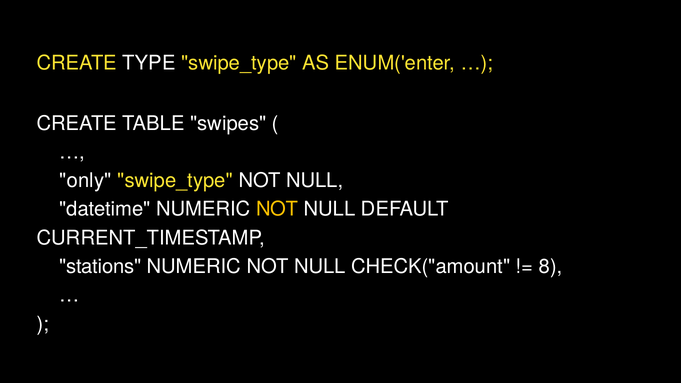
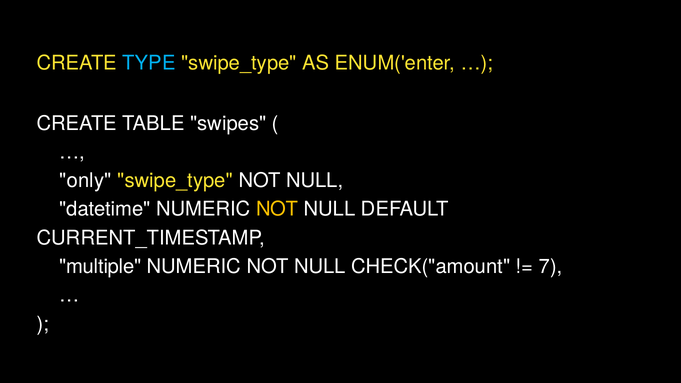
TYPE colour: white -> light blue (149, 63)
stations: stations -> multiple (100, 267)
8: 8 -> 7 (551, 267)
